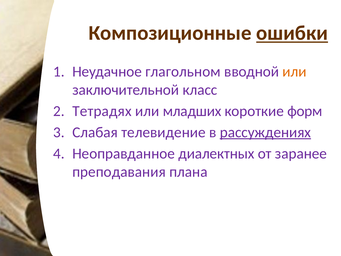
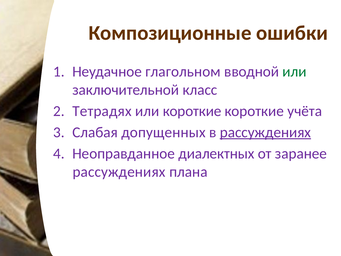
ошибки underline: present -> none (292, 33)
или colour: orange -> green (295, 72)
или младших: младших -> короткие (192, 111)
форм: форм -> учёта (305, 111)
телевидение: телевидение -> допущенных (163, 132)
преподавания: преподавания -> рассуждениях (119, 172)
